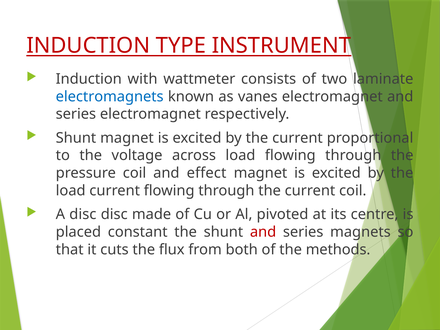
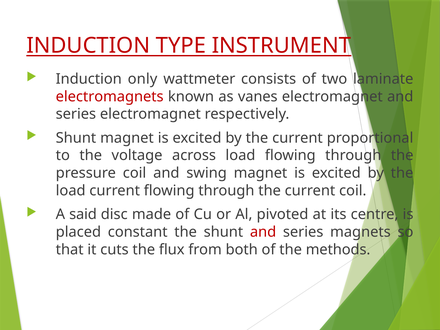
with: with -> only (143, 79)
electromagnets colour: blue -> red (110, 97)
effect: effect -> swing (207, 173)
A disc: disc -> said (83, 214)
